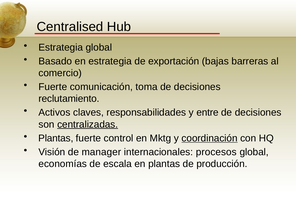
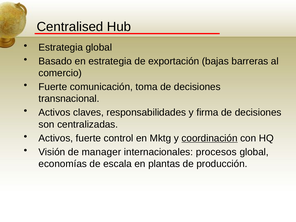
reclutamiento: reclutamiento -> transnacional (69, 99)
entre: entre -> firma (207, 113)
centralizadas underline: present -> none (88, 124)
Plantas: Plantas -> Activos (56, 138)
